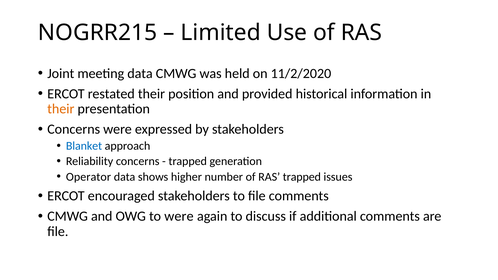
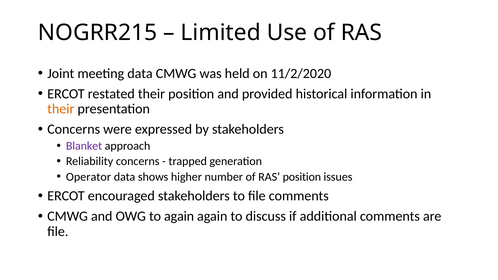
Blanket colour: blue -> purple (84, 146)
RAS trapped: trapped -> position (302, 177)
to were: were -> again (179, 216)
